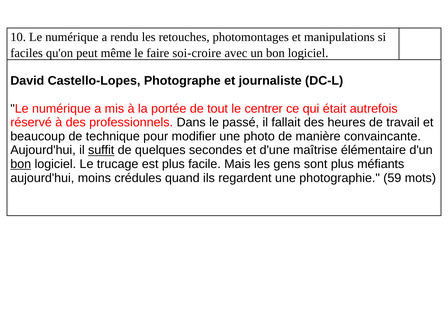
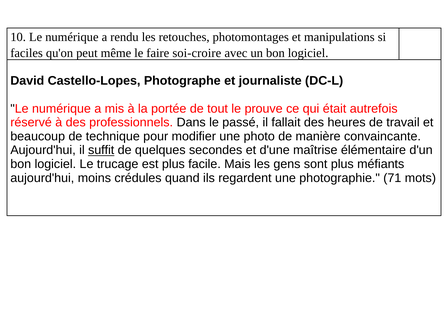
centrer: centrer -> prouve (264, 109)
bon underline: present -> none (21, 164)
59: 59 -> 71 (392, 178)
